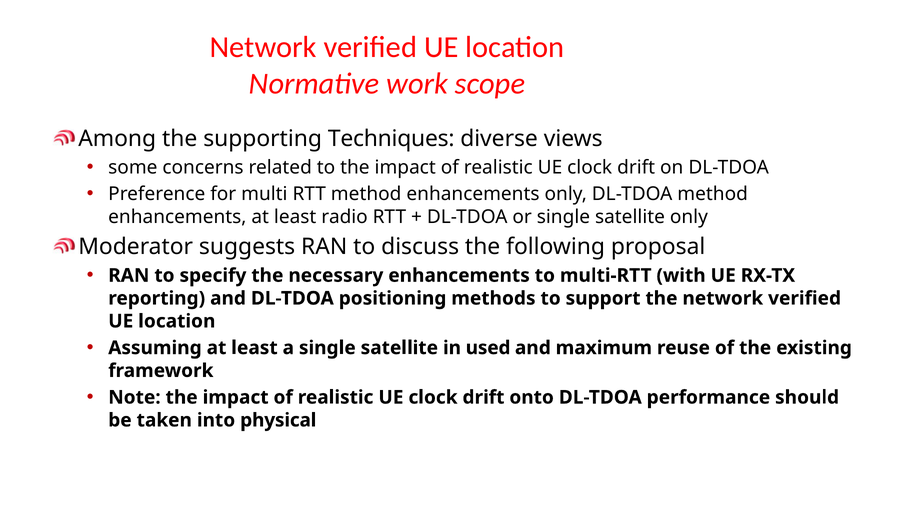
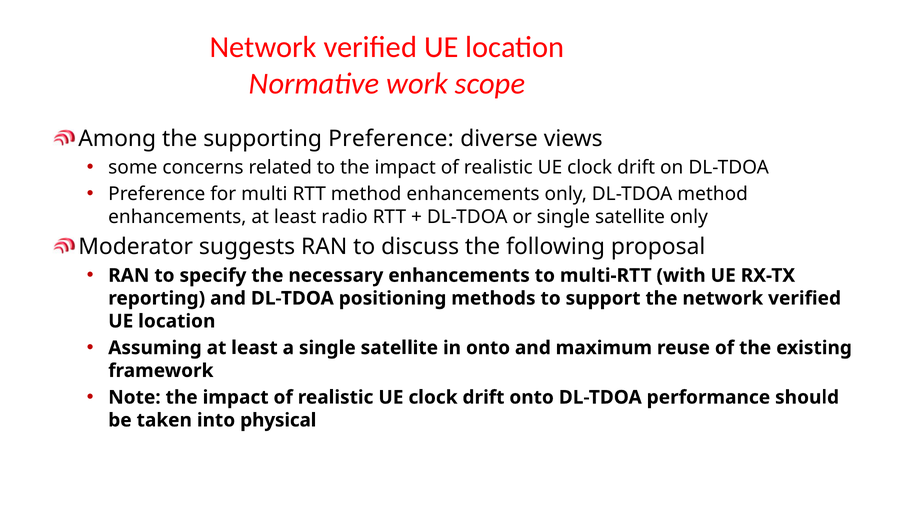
supporting Techniques: Techniques -> Preference (391, 139)
in used: used -> onto (488, 348)
